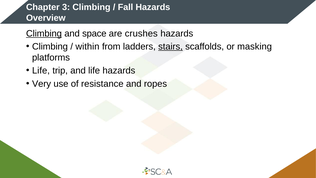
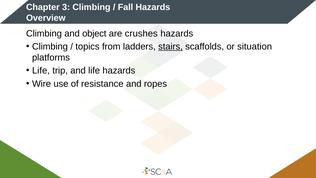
Climbing underline: present -> none (44, 33)
space: space -> object (94, 33)
within: within -> topics (88, 46)
masking: masking -> situation (255, 46)
Very: Very -> Wire (42, 84)
